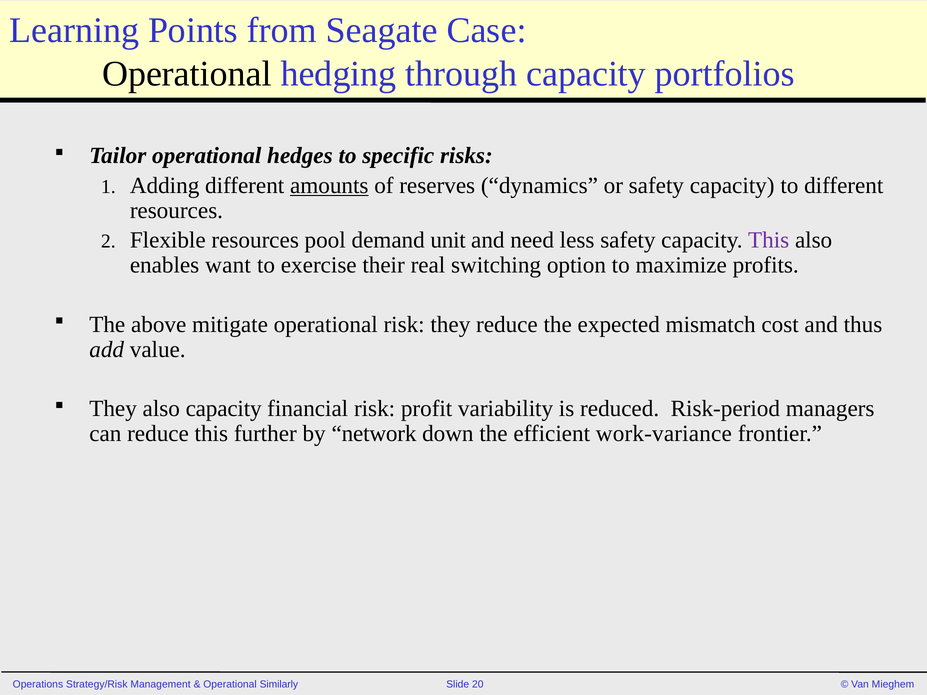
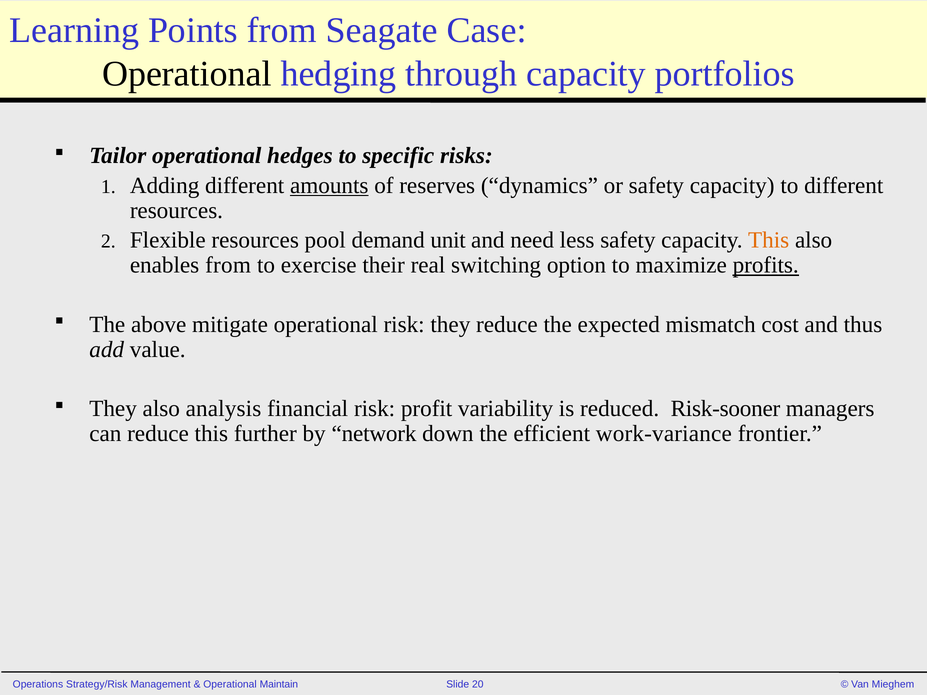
This colour: purple -> orange (769, 240)
enables want: want -> from (228, 265)
profits underline: none -> present (766, 265)
also capacity: capacity -> analysis (223, 409)
Risk-period: Risk-period -> Risk-sooner (725, 409)
Similarly: Similarly -> Maintain (279, 685)
